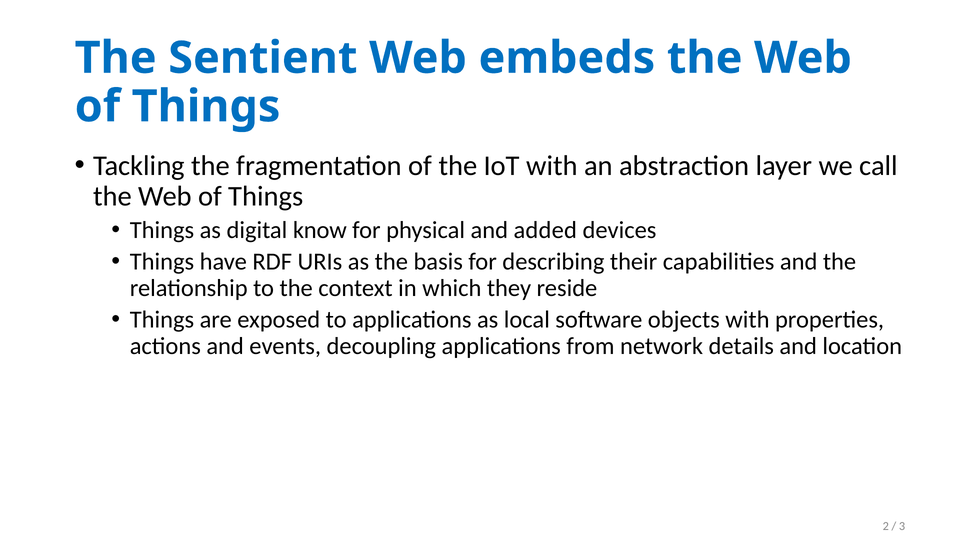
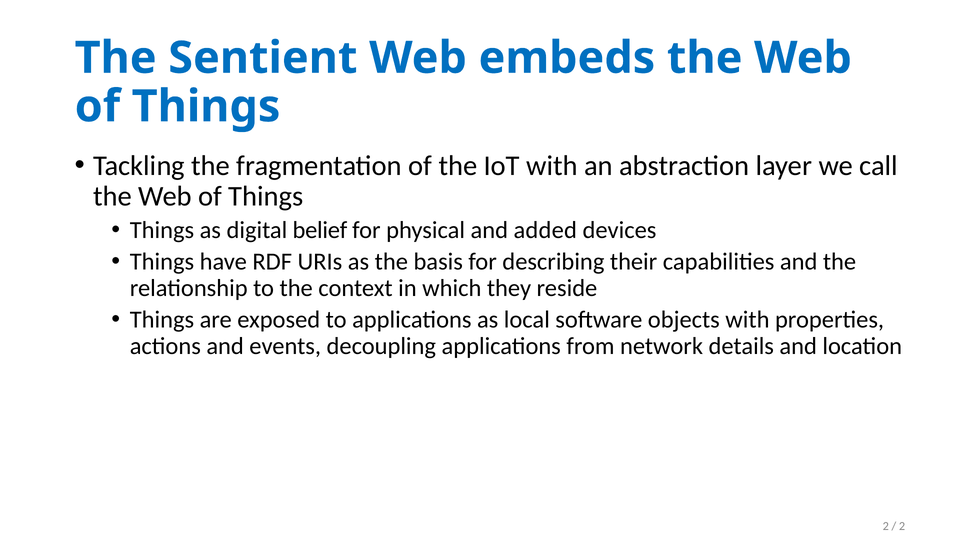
know: know -> belief (320, 230)
3: 3 -> 2 (902, 526)
